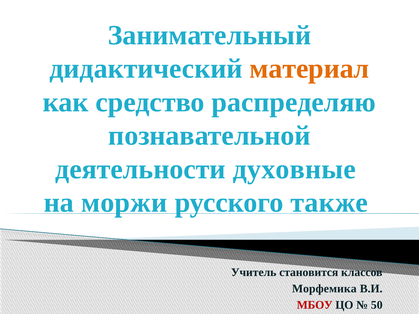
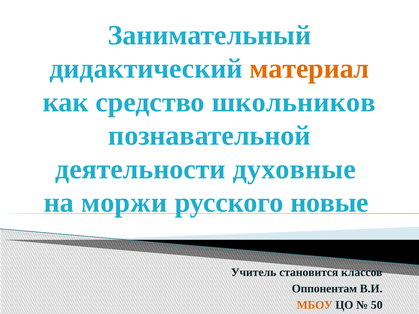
распределяю: распределяю -> школьников (294, 102)
также: также -> новые (329, 203)
Морфемика: Морфемика -> Оппонентам (324, 289)
МБОУ colour: red -> orange (315, 305)
